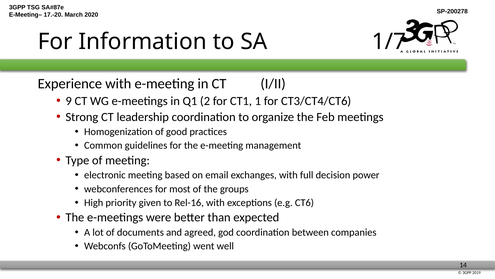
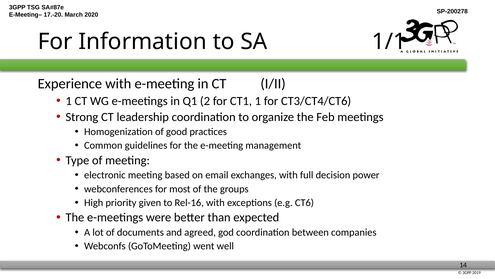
1/7: 1/7 -> 1/1 (389, 42)
9: 9 -> 1 (69, 101)
